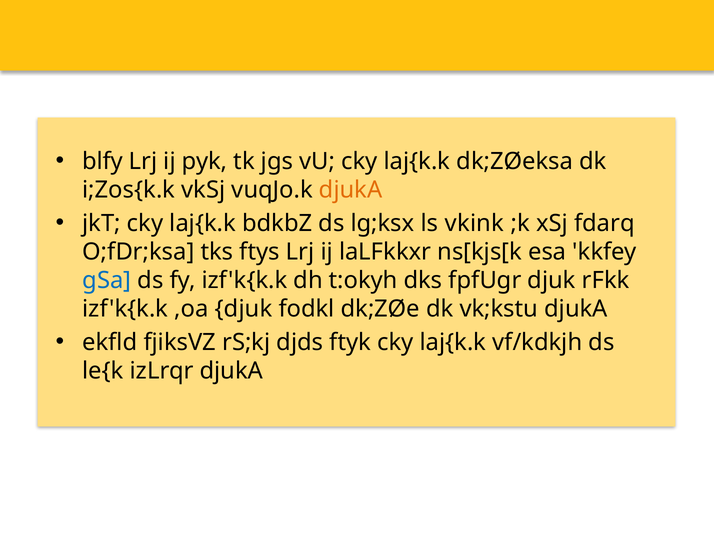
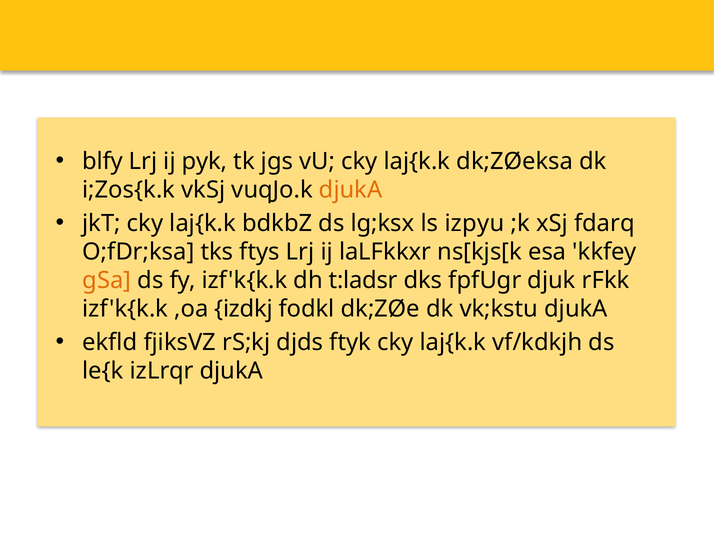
vkink: vkink -> izpyu (474, 223)
gSa colour: blue -> orange (107, 280)
t:okyh: t:okyh -> t:ladsr (363, 280)
,oa djuk: djuk -> izdkj (244, 309)
